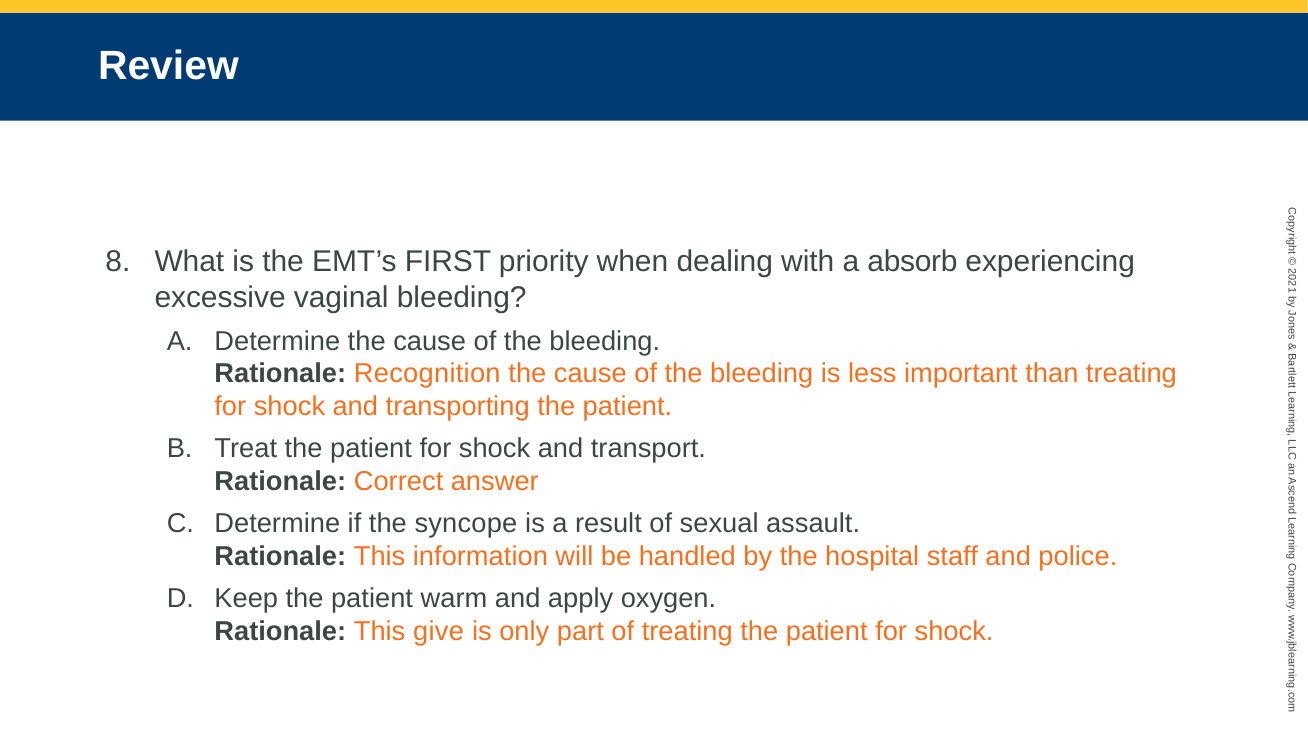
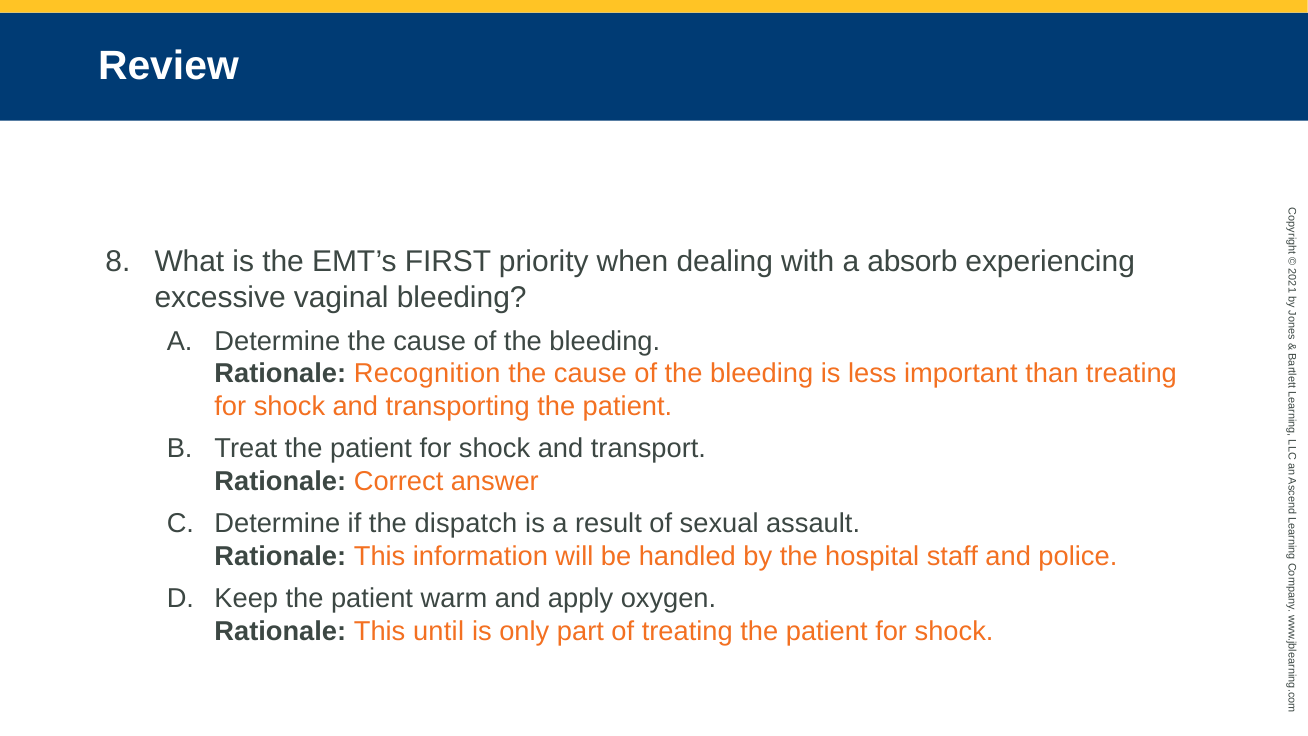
syncope: syncope -> dispatch (466, 524)
give: give -> until (439, 631)
